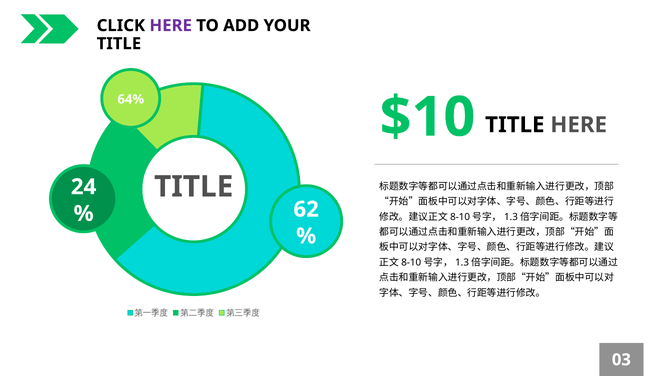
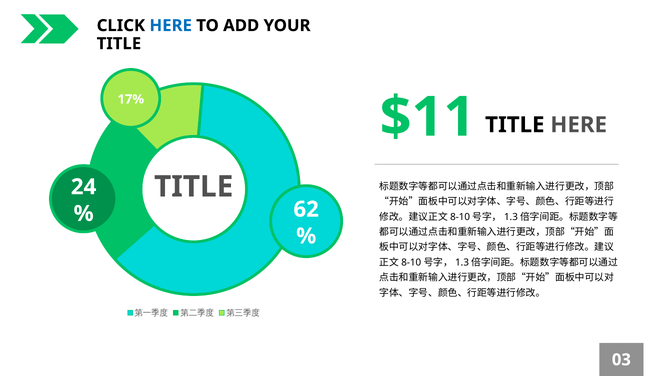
HERE colour: purple -> blue (171, 26)
64%: 64% -> 17% (131, 99)
$10: $10 -> $11 (428, 117)
